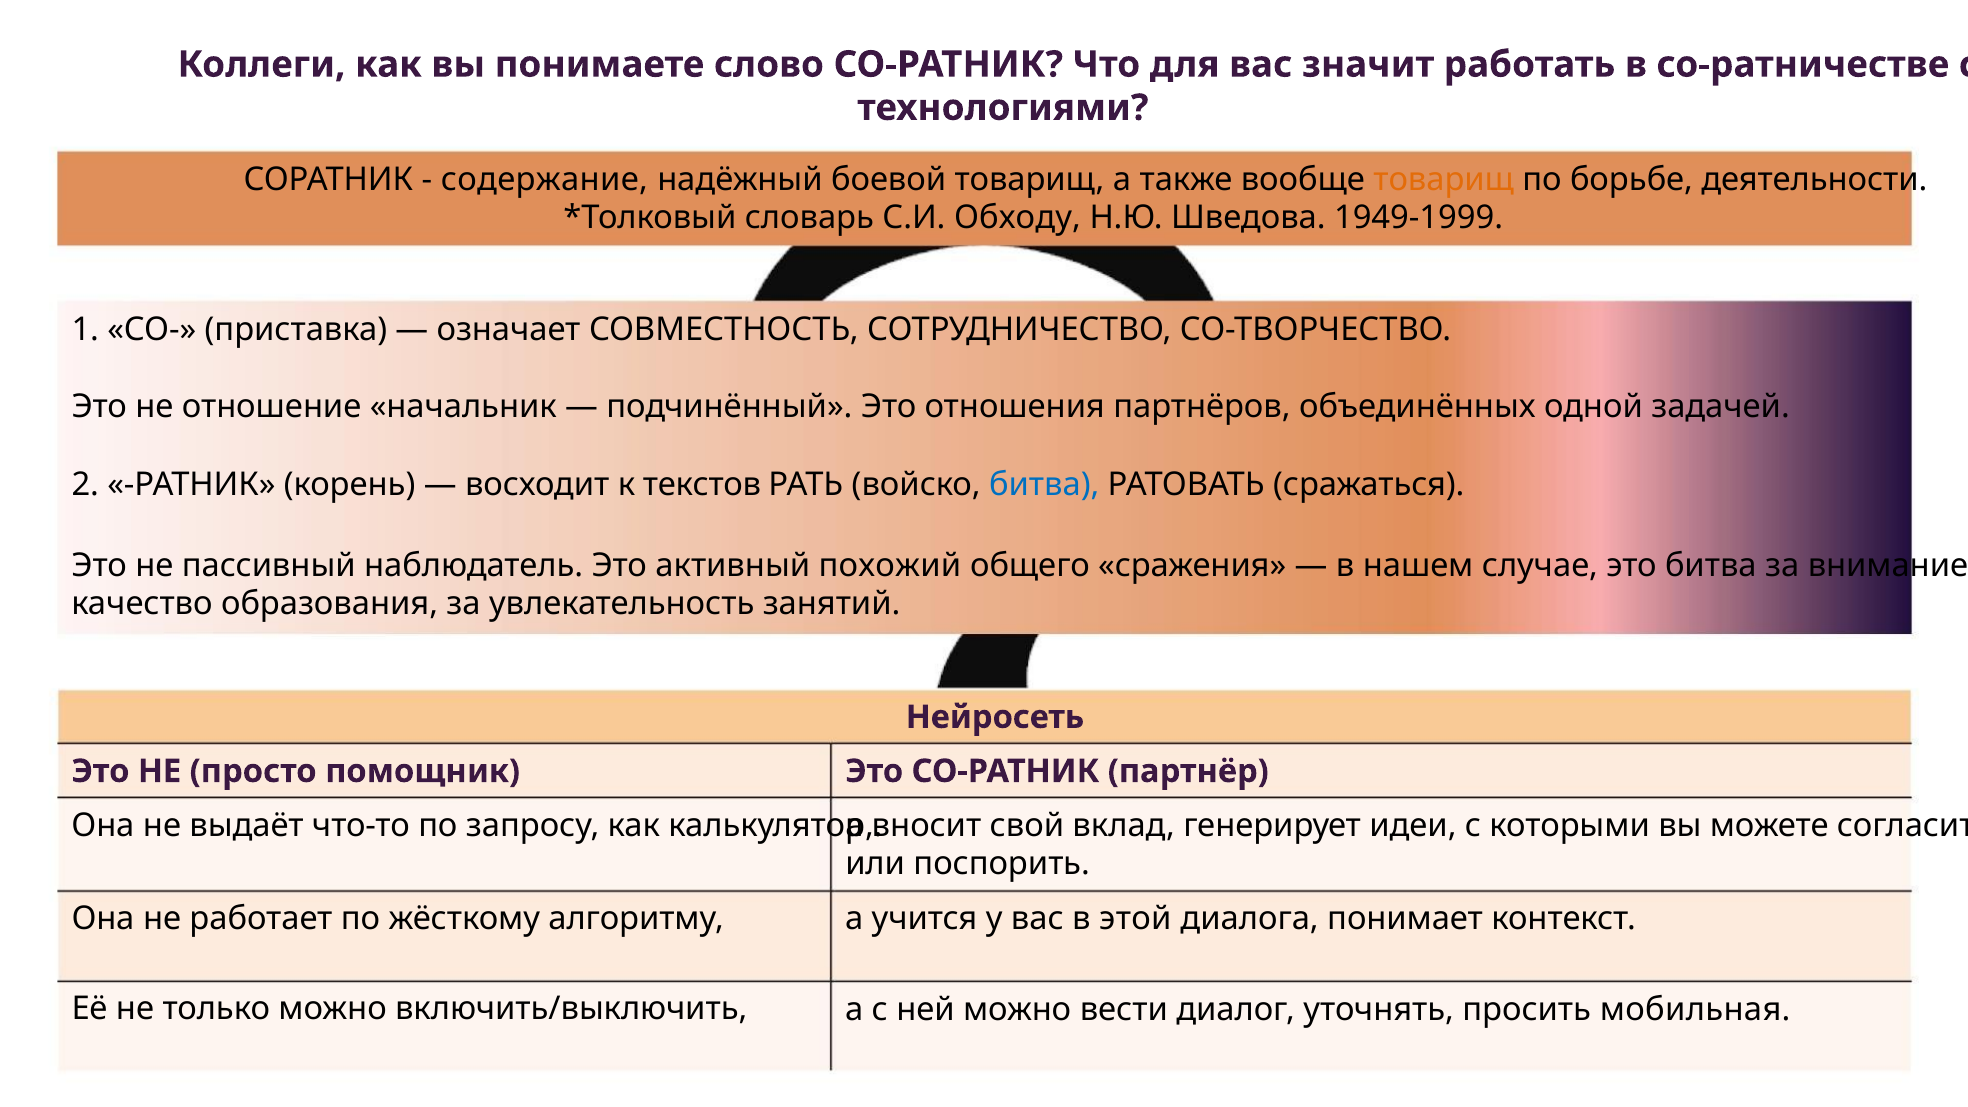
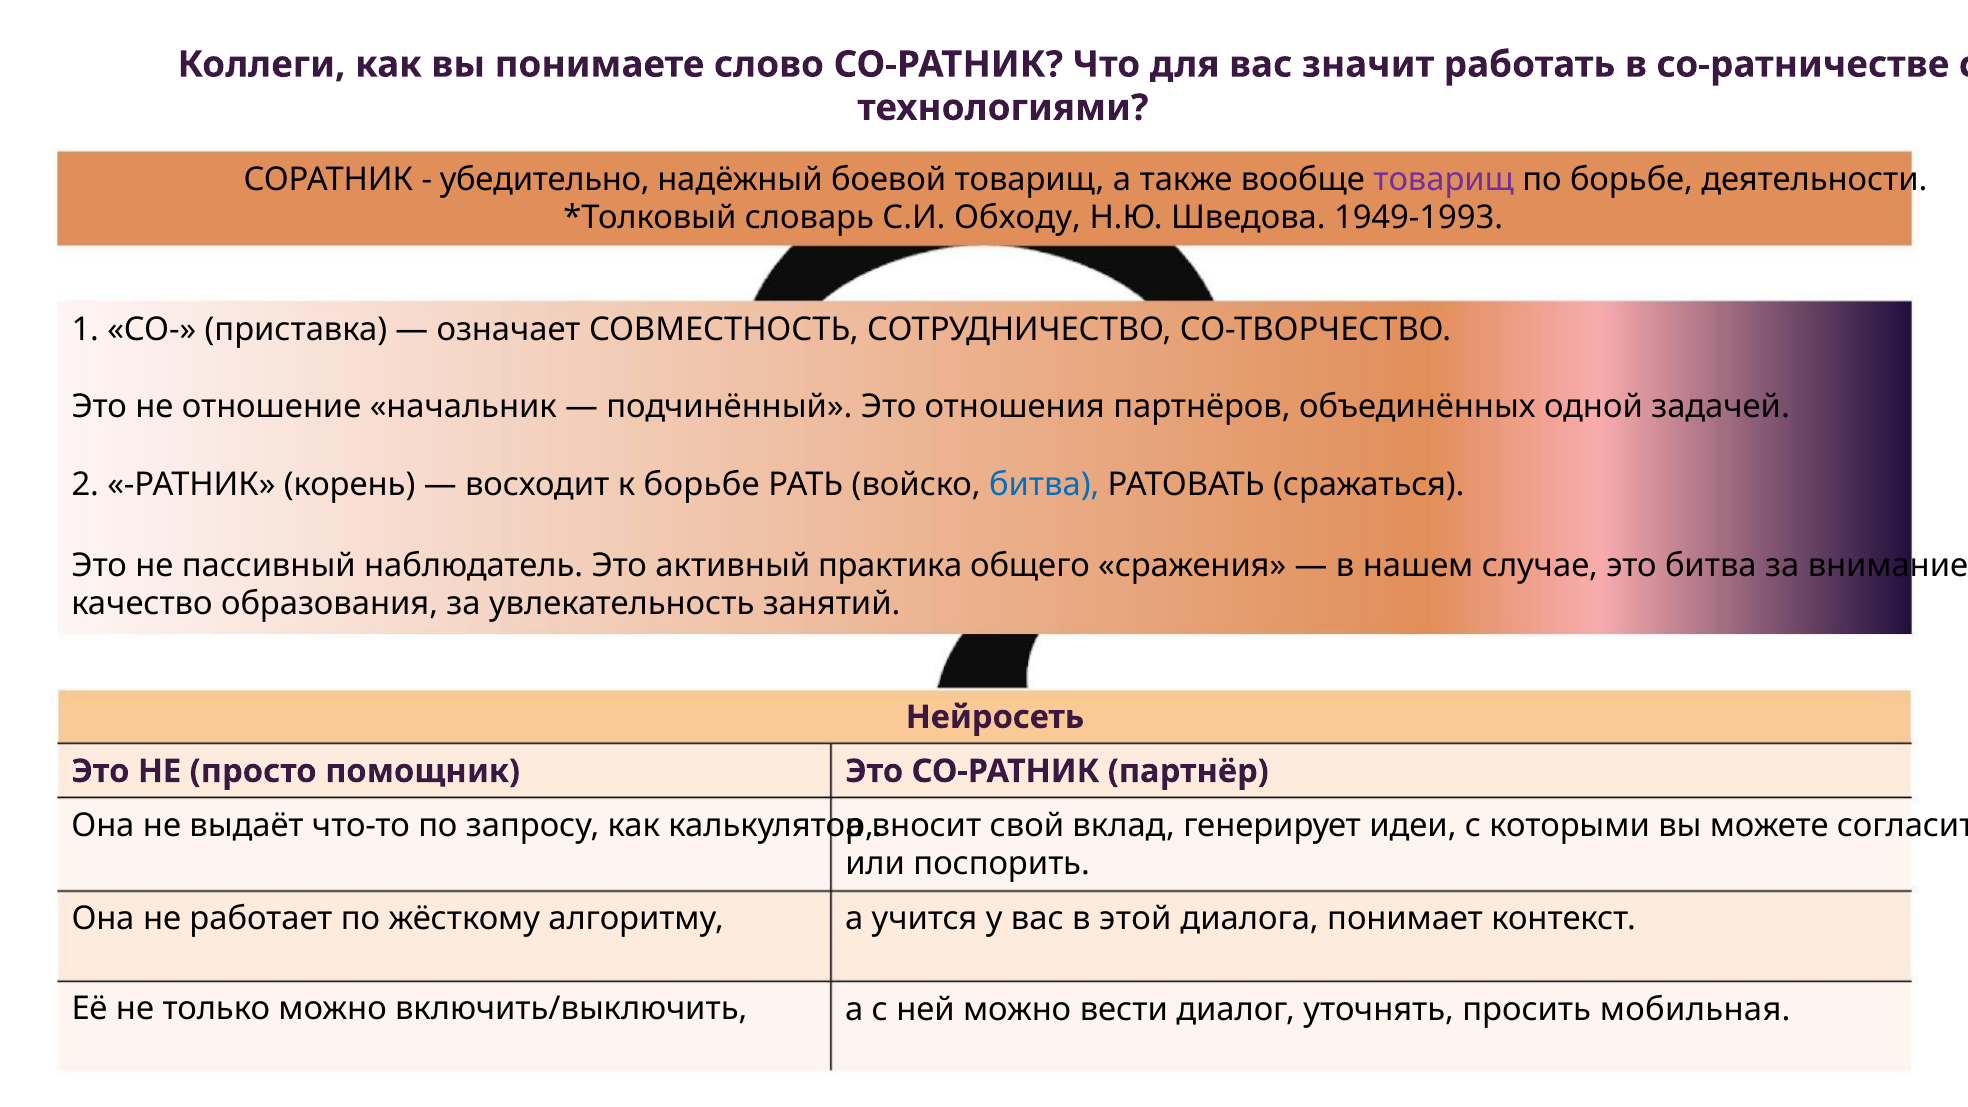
содержание: содержание -> убедительно (545, 180)
товарищ colour: orange -> purple (1444, 180)
1949-1999: 1949-1999 -> 1949-1993 (1419, 218)
к текстов: текстов -> борьбе (702, 485)
похожий: похожий -> практика (890, 565)
